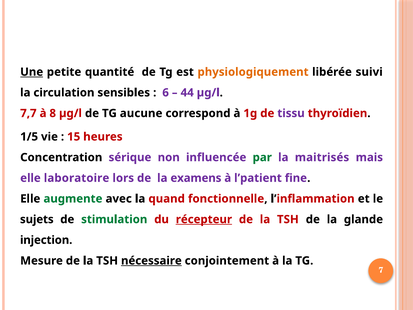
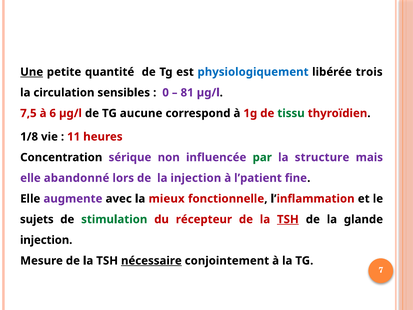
physiologiquement colour: orange -> blue (253, 72)
suivi: suivi -> trois (369, 72)
6: 6 -> 0 (166, 93)
44: 44 -> 81 (187, 93)
7,7: 7,7 -> 7,5 (28, 113)
8: 8 -> 6 (53, 113)
tissu colour: purple -> green (291, 113)
1/5: 1/5 -> 1/8 (29, 137)
15: 15 -> 11 (74, 137)
maitrisés: maitrisés -> structure (322, 157)
laboratoire: laboratoire -> abandonné (77, 178)
la examens: examens -> injection (196, 178)
augmente colour: green -> purple (73, 199)
quand: quand -> mieux (167, 199)
récepteur underline: present -> none (204, 219)
TSH underline: none -> present (288, 219)
